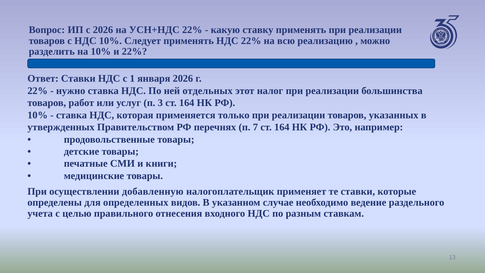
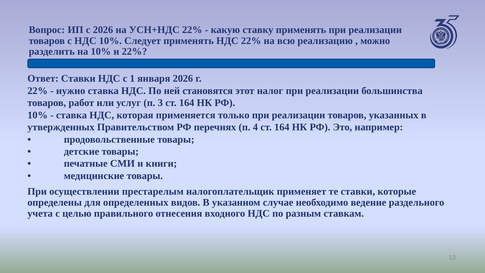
отдельных: отдельных -> становятся (208, 91)
7: 7 -> 4 (255, 127)
добавленную: добавленную -> престарелым (153, 192)
